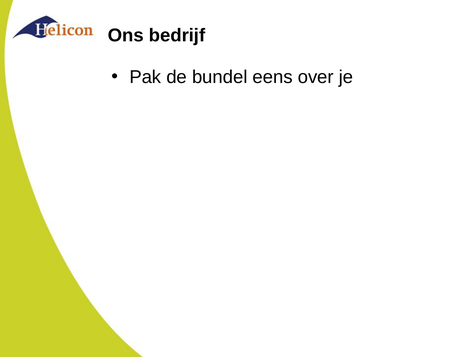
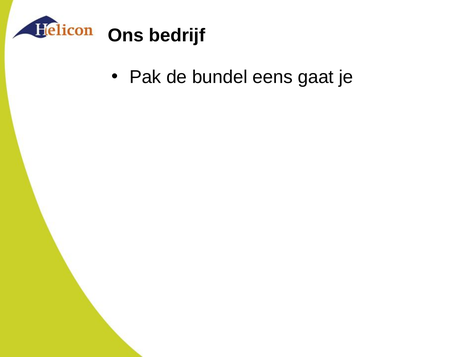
over: over -> gaat (316, 77)
